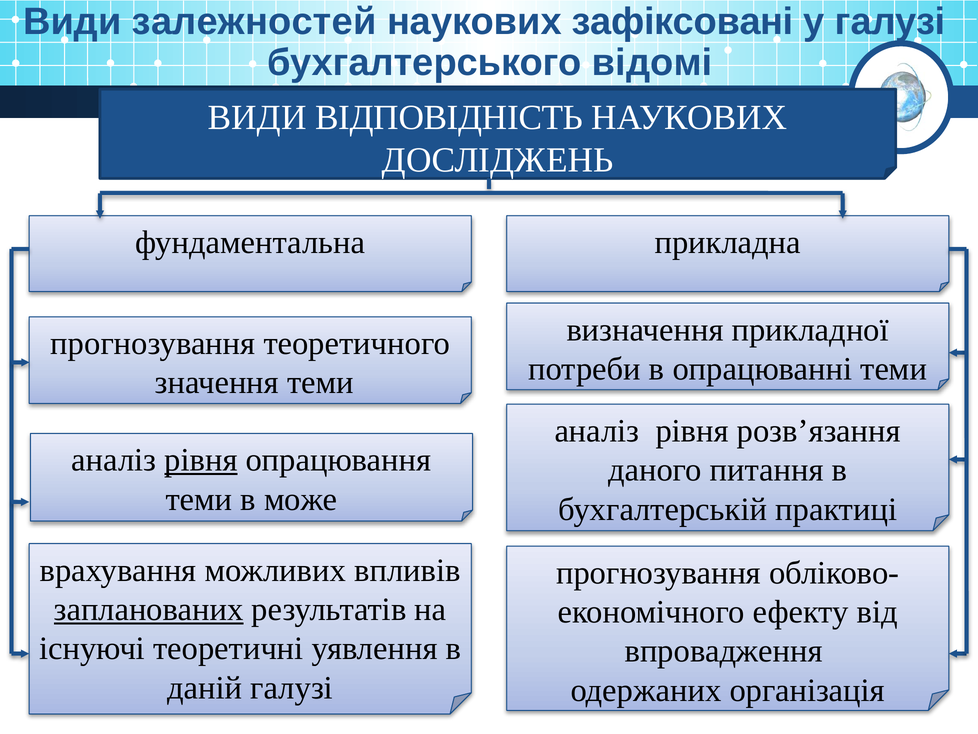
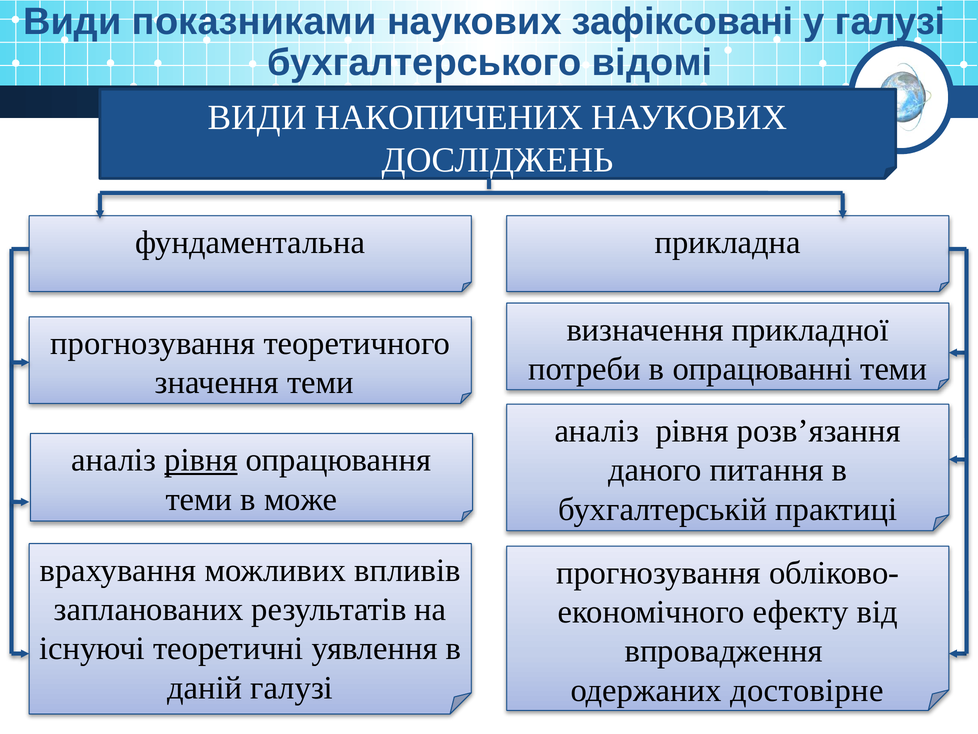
залежностей: залежностей -> показниками (254, 21)
ВІДПОВІДНІСТЬ: ВІДПОВІДНІСТЬ -> НАКОПИЧЕНИХ (449, 118)
запланованих underline: present -> none (149, 609)
організація: організація -> достовірне (807, 690)
